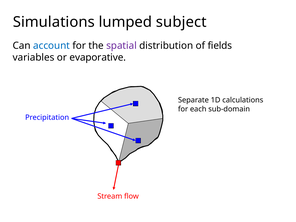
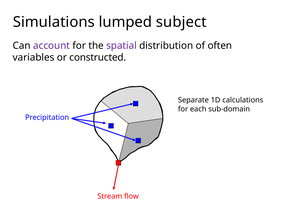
account colour: blue -> purple (52, 46)
fields: fields -> often (220, 46)
evaporative: evaporative -> constructed (98, 57)
